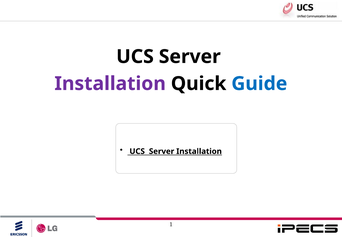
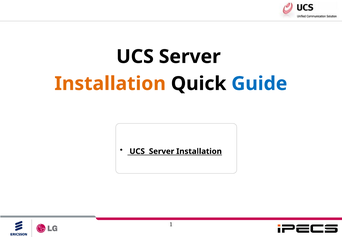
Installation colour: purple -> orange (110, 84)
